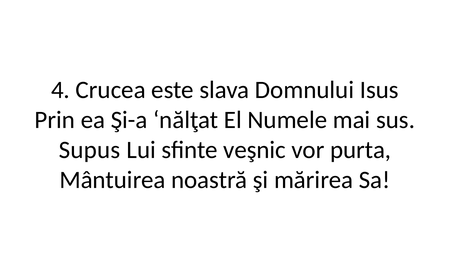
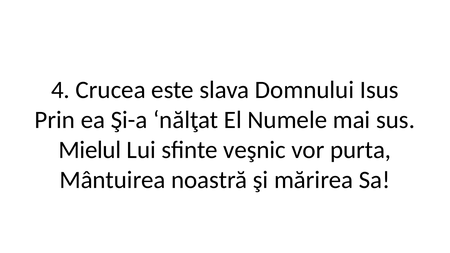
Supus: Supus -> Mielul (90, 150)
